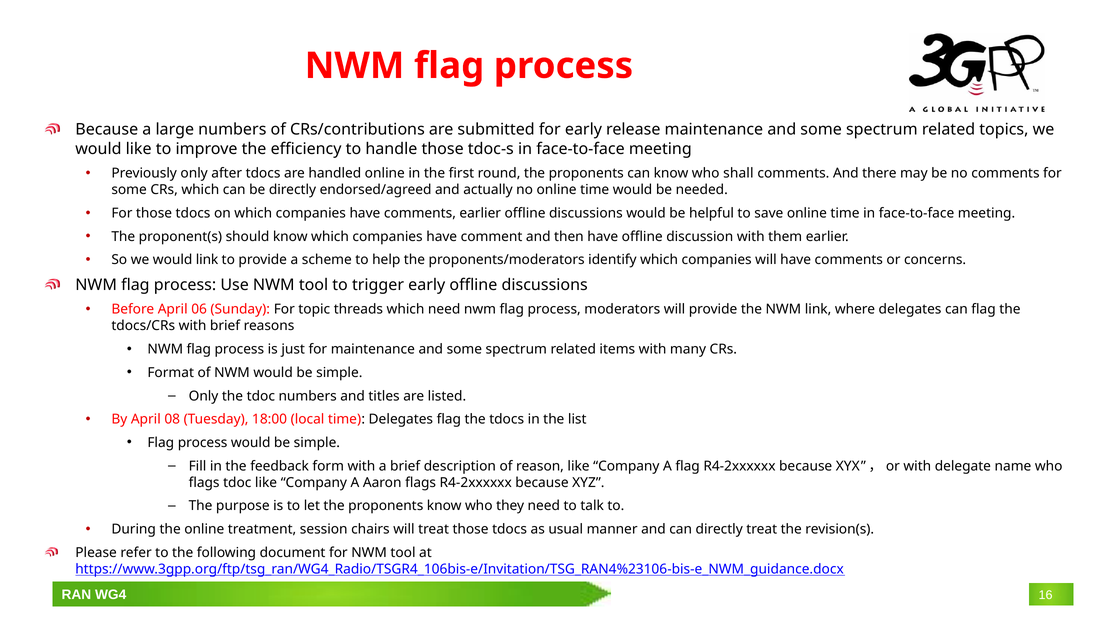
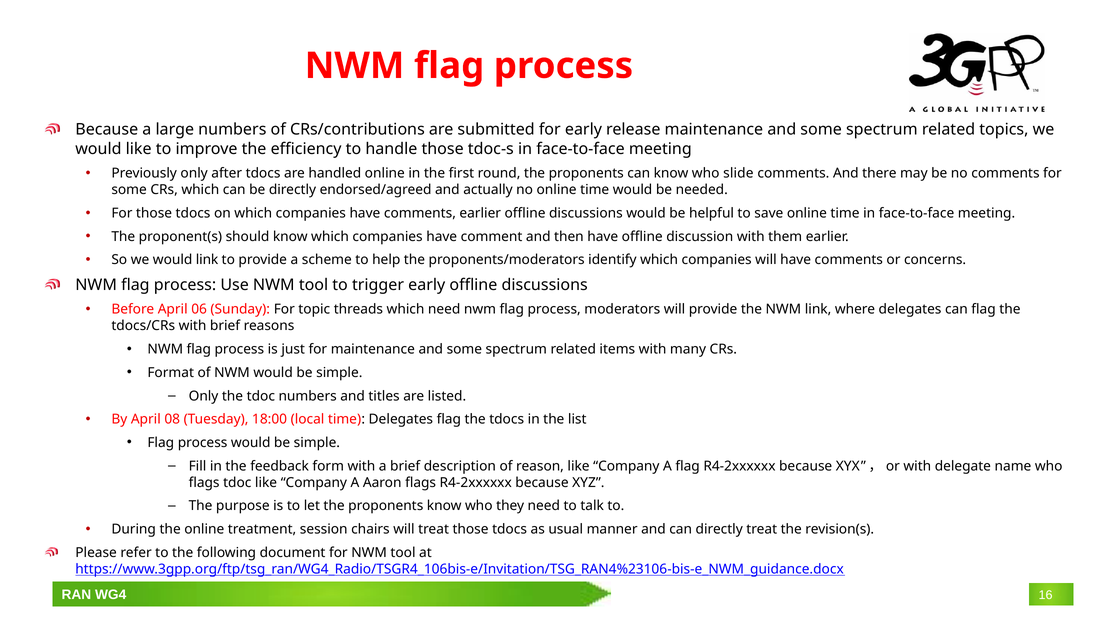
shall: shall -> slide (738, 173)
